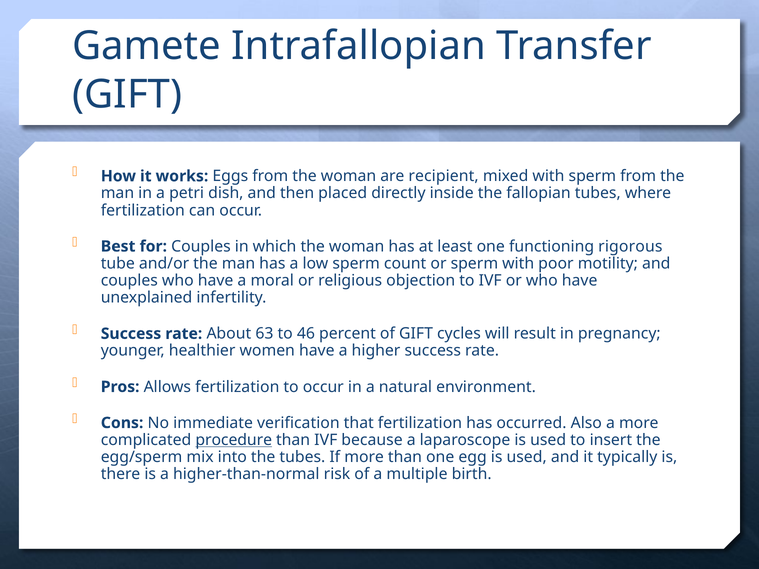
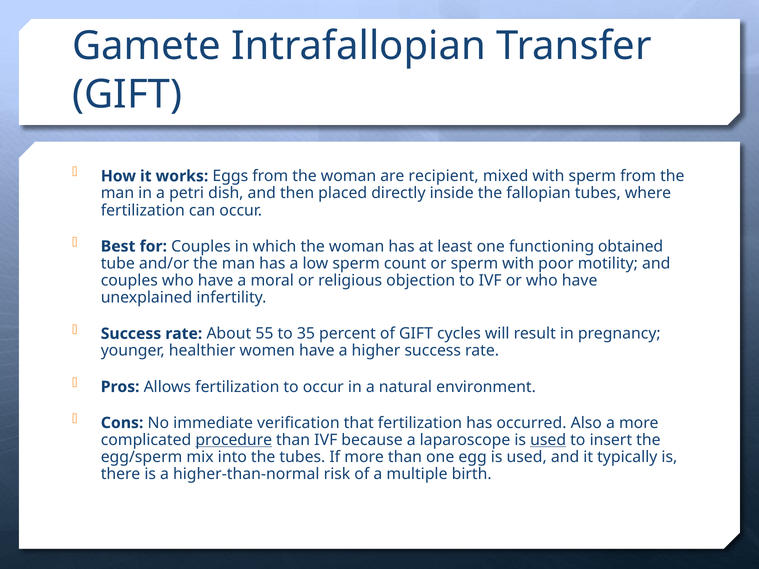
rigorous: rigorous -> obtained (631, 246)
63: 63 -> 55 (264, 334)
46: 46 -> 35 (306, 334)
used underline: none -> present (548, 440)
